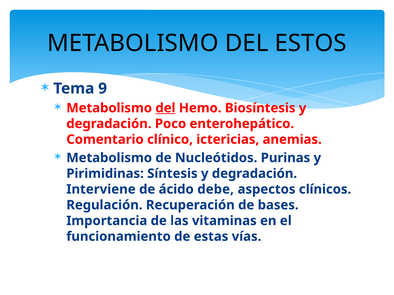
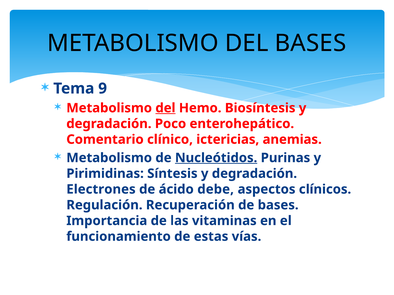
DEL ESTOS: ESTOS -> BASES (310, 43)
Nucleótidos underline: none -> present (216, 158)
Interviene: Interviene -> Electrones (101, 190)
